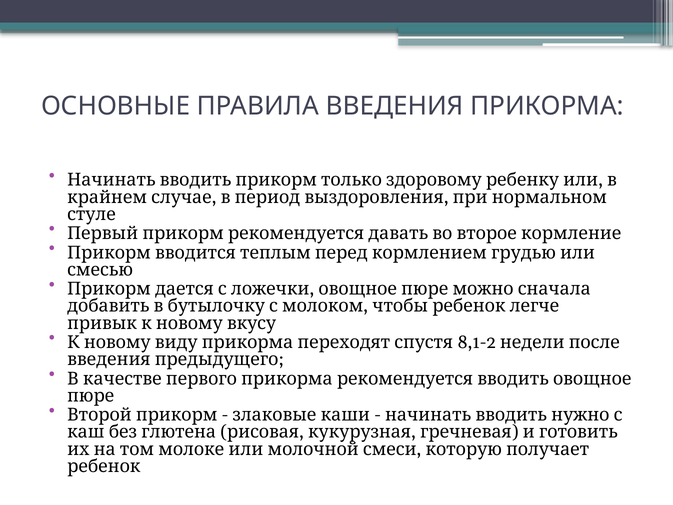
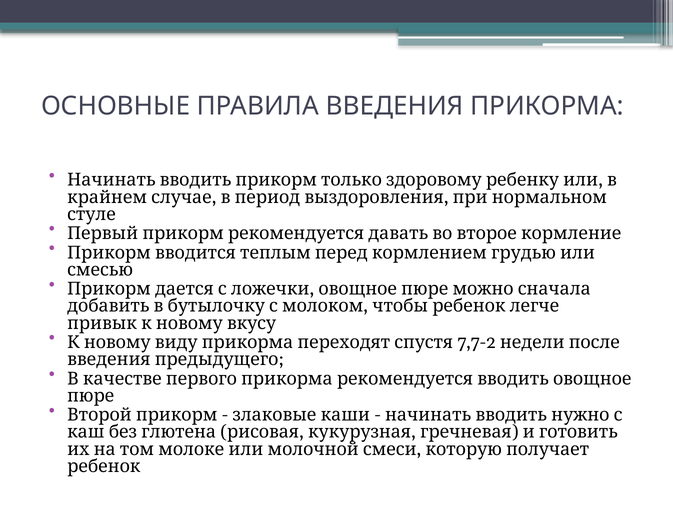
8,1-2: 8,1-2 -> 7,7-2 (477, 342)
